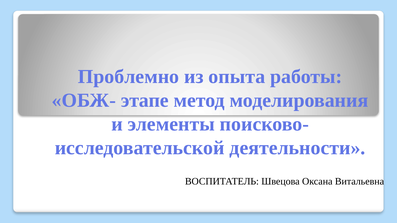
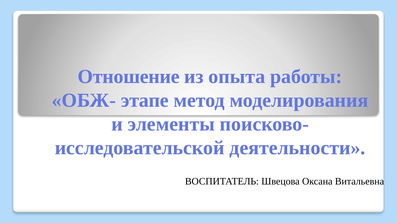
Проблемно: Проблемно -> Отношение (129, 77)
